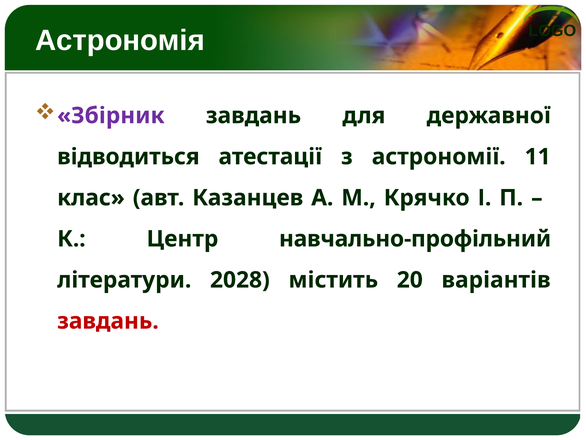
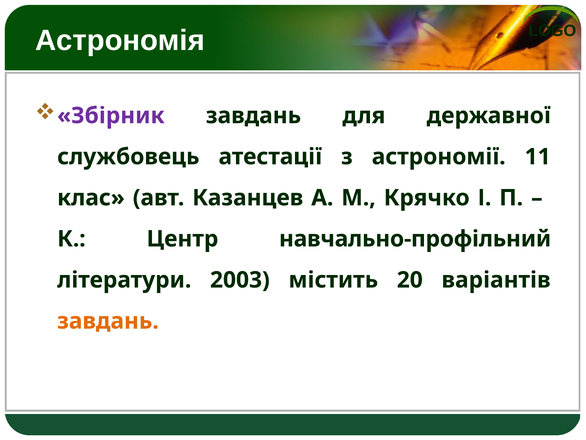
відводиться: відводиться -> службовець (128, 157)
2028: 2028 -> 2003 (240, 280)
завдань colour: red -> orange (108, 321)
